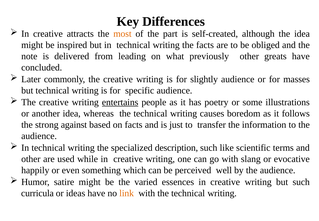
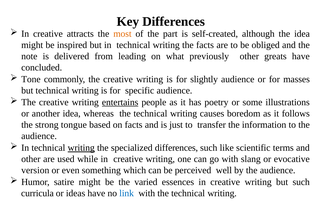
Later: Later -> Tone (31, 79)
against: against -> tongue (74, 125)
writing underline: none -> present (81, 148)
specialized description: description -> differences (176, 148)
happily: happily -> version (35, 170)
link colour: orange -> blue (127, 193)
